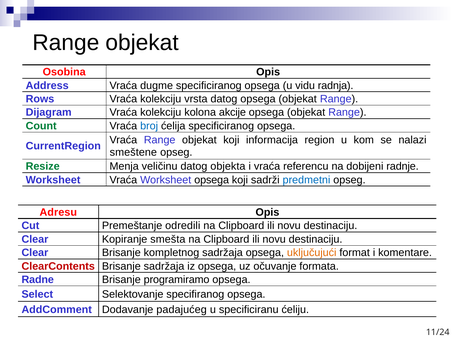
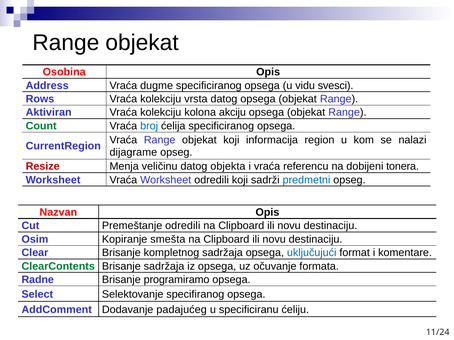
radnja: radnja -> svesci (336, 86)
Dijagram: Dijagram -> Aktiviran (49, 113)
akcije: akcije -> akciju (232, 113)
smeštene: smeštene -> dijagrame (133, 153)
Resize colour: green -> red (43, 167)
radnje: radnje -> tonera (403, 167)
Worksheet opsega: opsega -> odredili (212, 180)
Adresu: Adresu -> Nazvan (58, 213)
Clear: Clear -> Osim (35, 240)
uključujući colour: orange -> blue (312, 253)
ClearContents colour: red -> green (58, 267)
